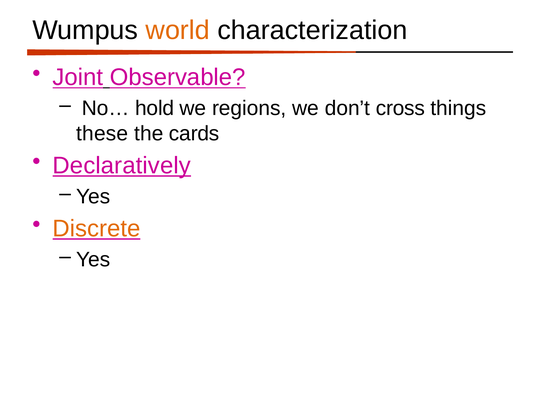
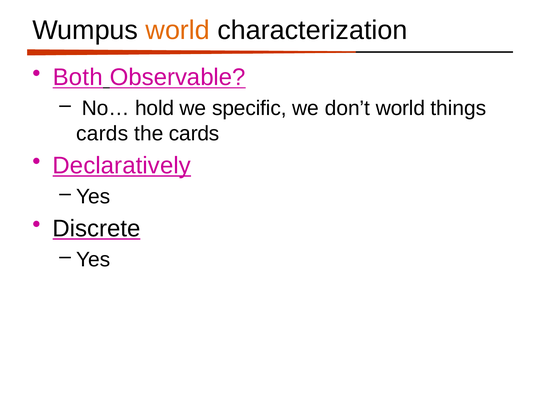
Joint: Joint -> Both (78, 77)
regions: regions -> specific (249, 108)
don’t cross: cross -> world (400, 108)
these: these -> cards (102, 133)
Discrete colour: orange -> black (96, 228)
